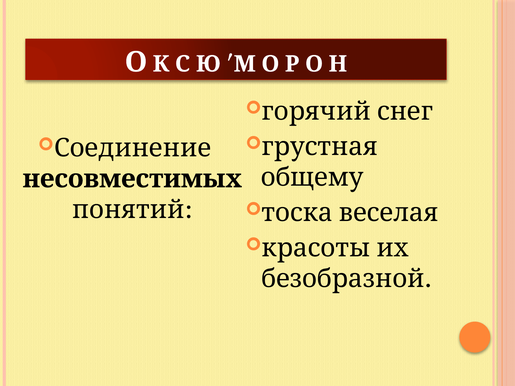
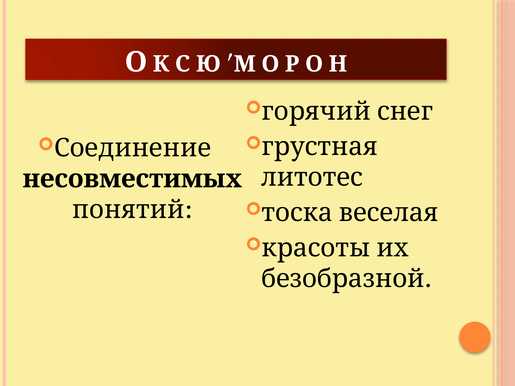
общему: общему -> литотес (312, 178)
